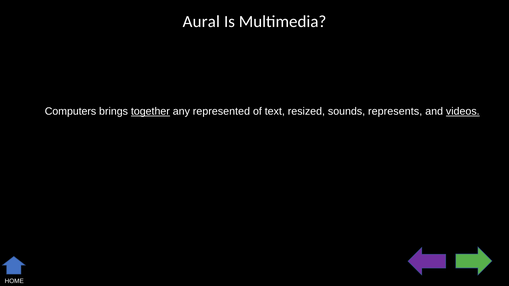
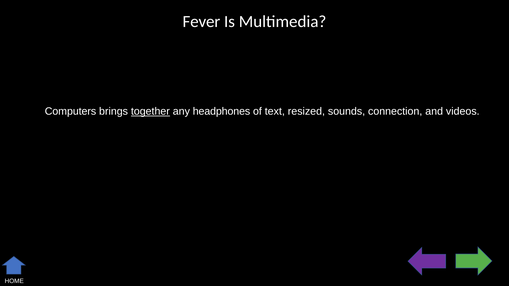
Aural: Aural -> Fever (201, 22)
represented: represented -> headphones (221, 112)
represents: represents -> connection (395, 112)
videos underline: present -> none (463, 112)
